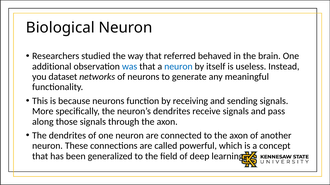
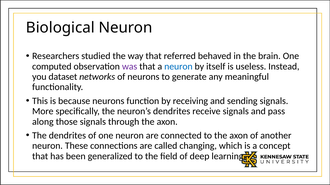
additional: additional -> computed (52, 67)
was colour: blue -> purple (130, 67)
powerful: powerful -> changing (198, 146)
